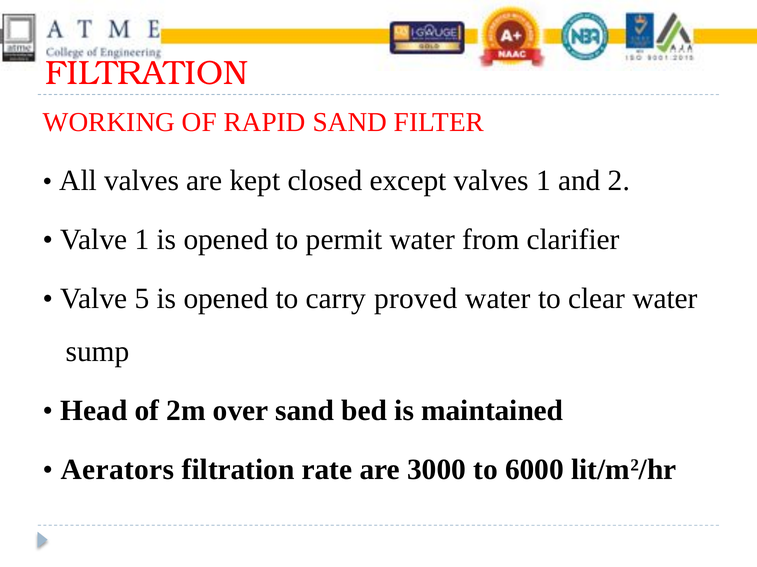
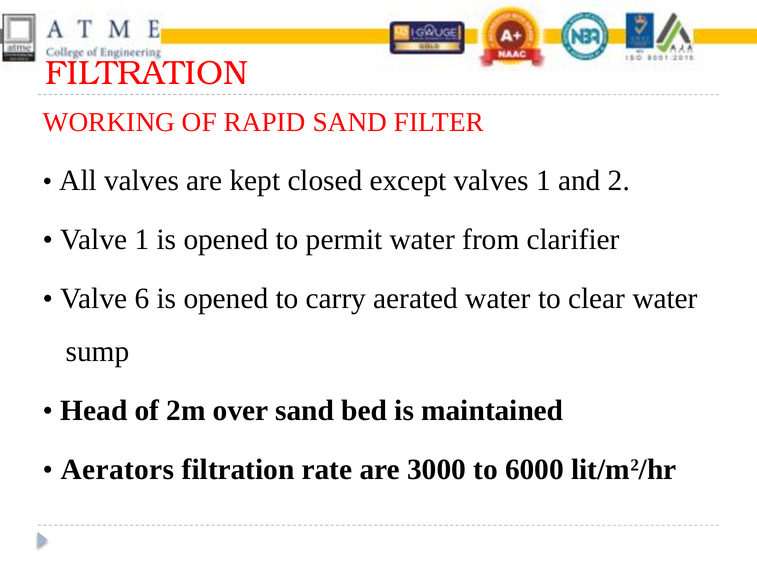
5: 5 -> 6 (142, 299)
proved: proved -> aerated (416, 299)
